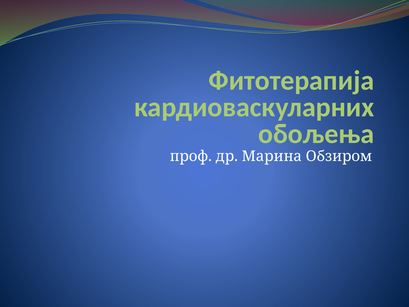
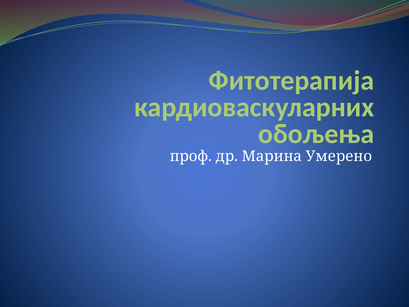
Обзиром: Обзиром -> Умерено (339, 156)
